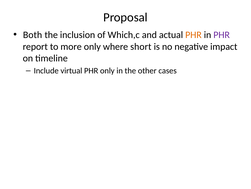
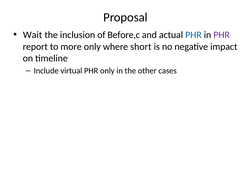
Both: Both -> Wait (33, 35)
Which,c: Which,c -> Before,c (124, 35)
PHR colour: orange -> blue (193, 35)
